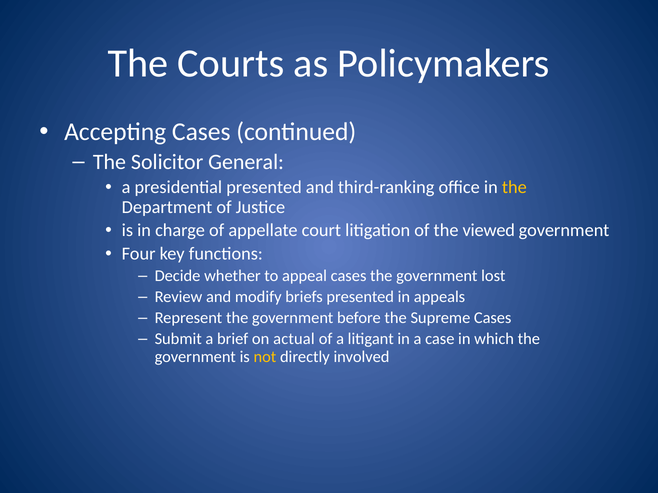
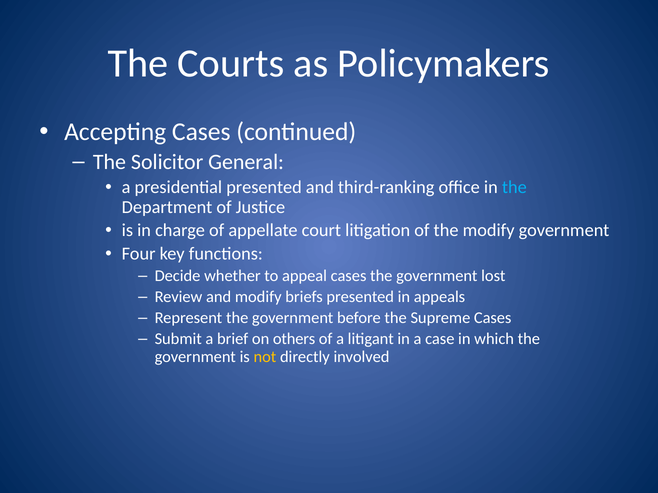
the colour: yellow -> light blue (514, 188)
the viewed: viewed -> modify (489, 231)
actual: actual -> others (294, 339)
